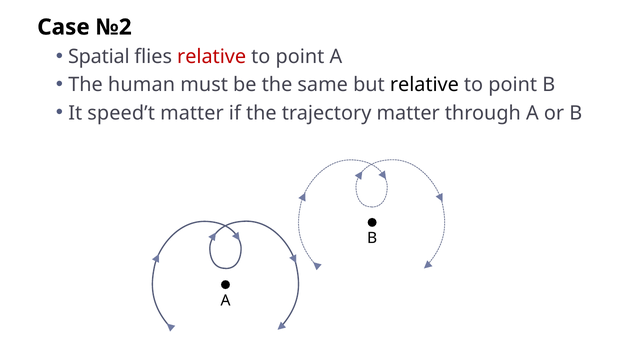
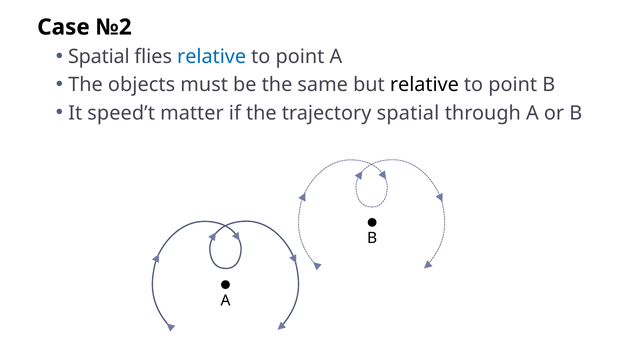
relative colour: red -> blue (212, 57)
human: human -> objects (142, 85)
trajectory matter: matter -> spatial (408, 113)
